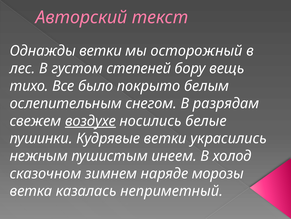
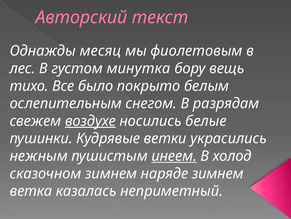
Однажды ветки: ветки -> месяц (100, 51)
осторожный: осторожный -> фиолетовым (196, 51)
степеней: степеней -> минутка (139, 68)
инеем underline: none -> present (174, 156)
наряде морозы: морозы -> зимнем (218, 173)
